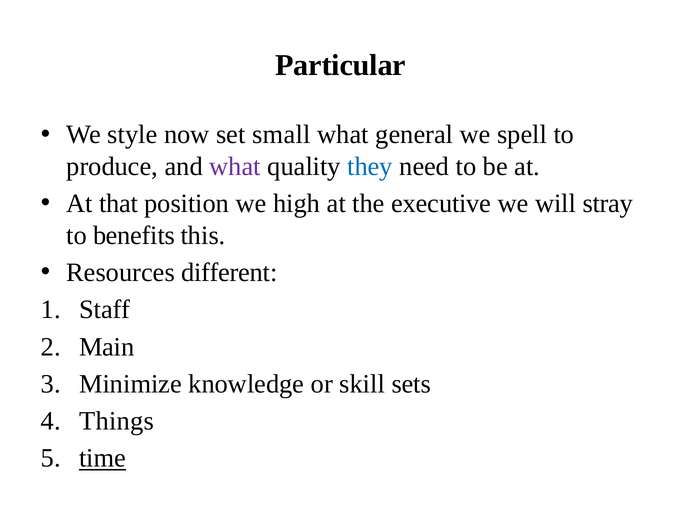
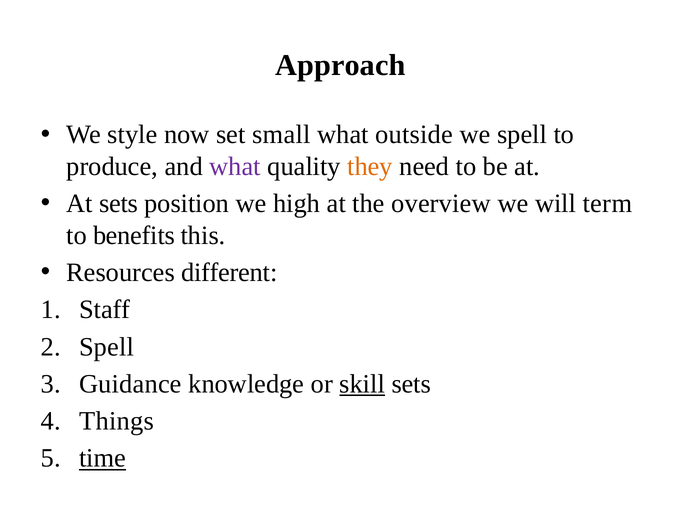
Particular: Particular -> Approach (340, 65)
general: general -> outside (414, 135)
they colour: blue -> orange (370, 166)
At that: that -> sets (119, 204)
executive: executive -> overview (441, 204)
stray: stray -> term (608, 204)
Main: Main -> Spell (107, 347)
Minimize: Minimize -> Guidance (130, 384)
skill underline: none -> present (362, 384)
